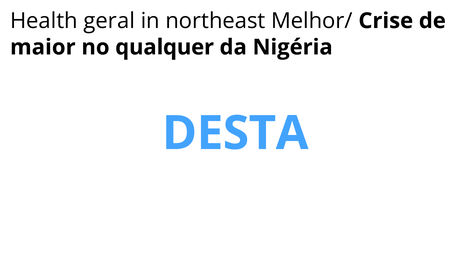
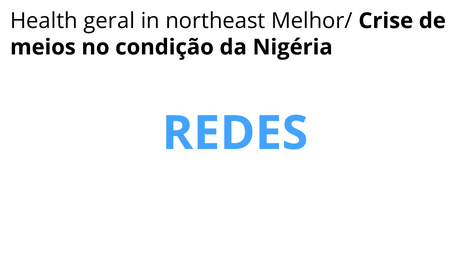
maior: maior -> meios (43, 47)
qualquer: qualquer -> condição (165, 47)
DESTA: DESTA -> REDES (235, 134)
